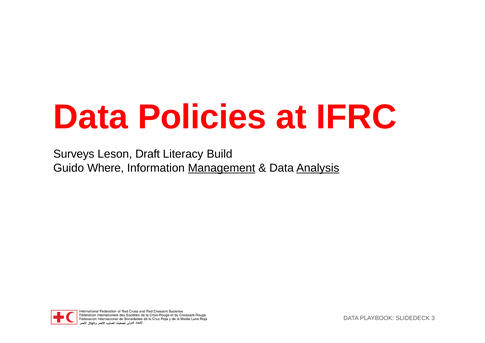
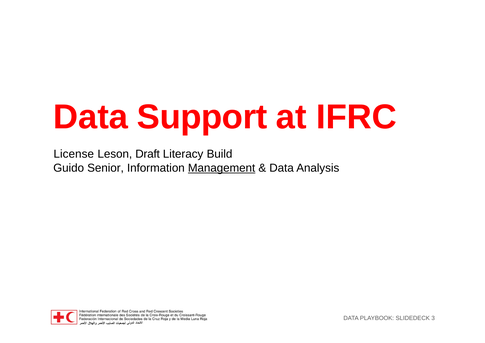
Policies: Policies -> Support (202, 117)
Surveys: Surveys -> License (74, 154)
Where: Where -> Senior (106, 168)
Analysis underline: present -> none (318, 168)
